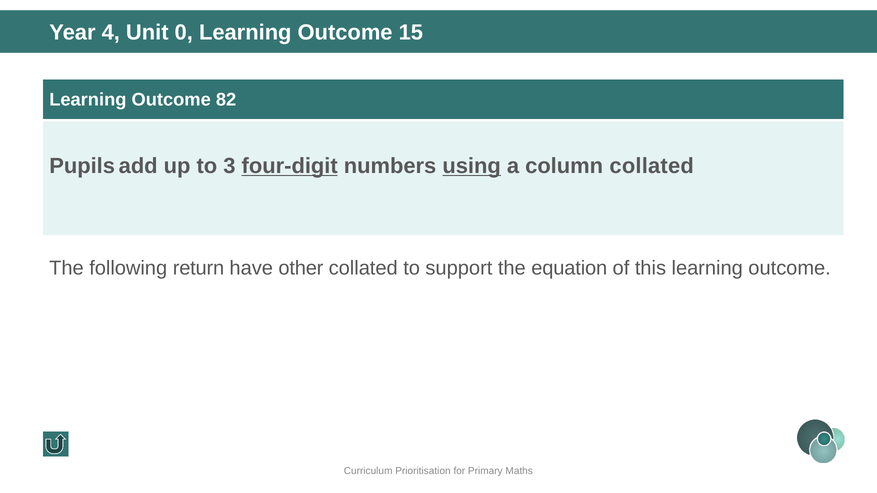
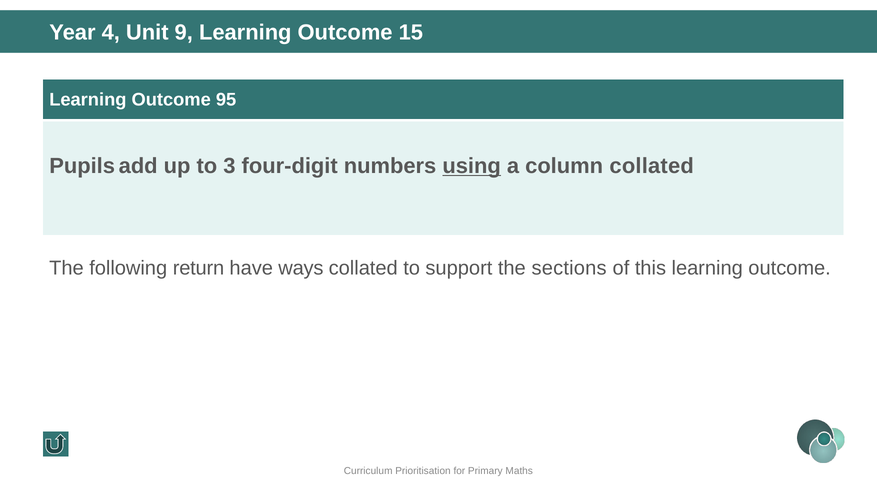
0: 0 -> 9 (184, 33)
82: 82 -> 95 (226, 100)
four-digit underline: present -> none (290, 166)
other: other -> ways (301, 268)
equation: equation -> sections (569, 268)
